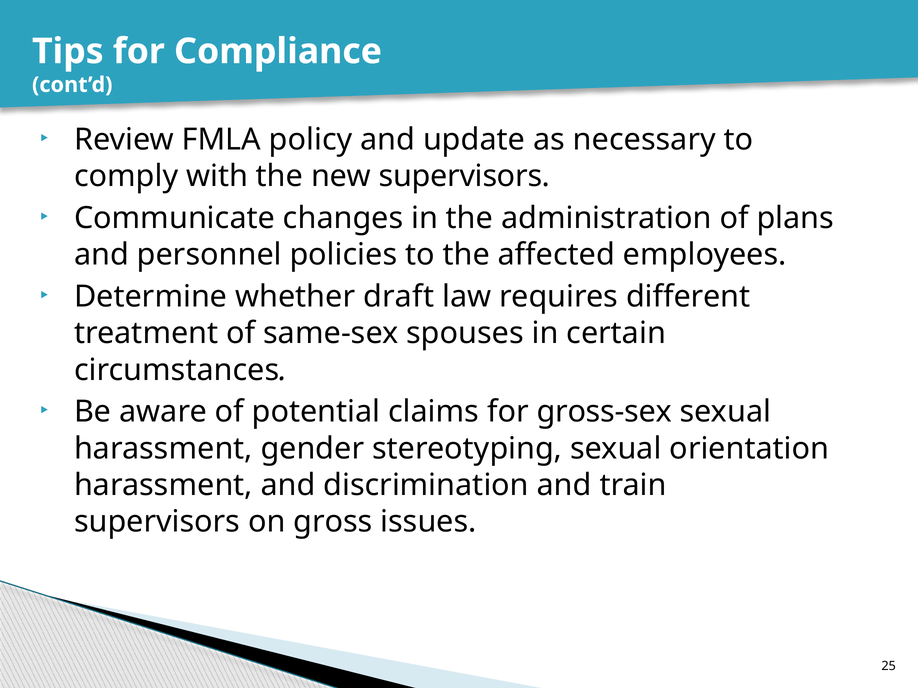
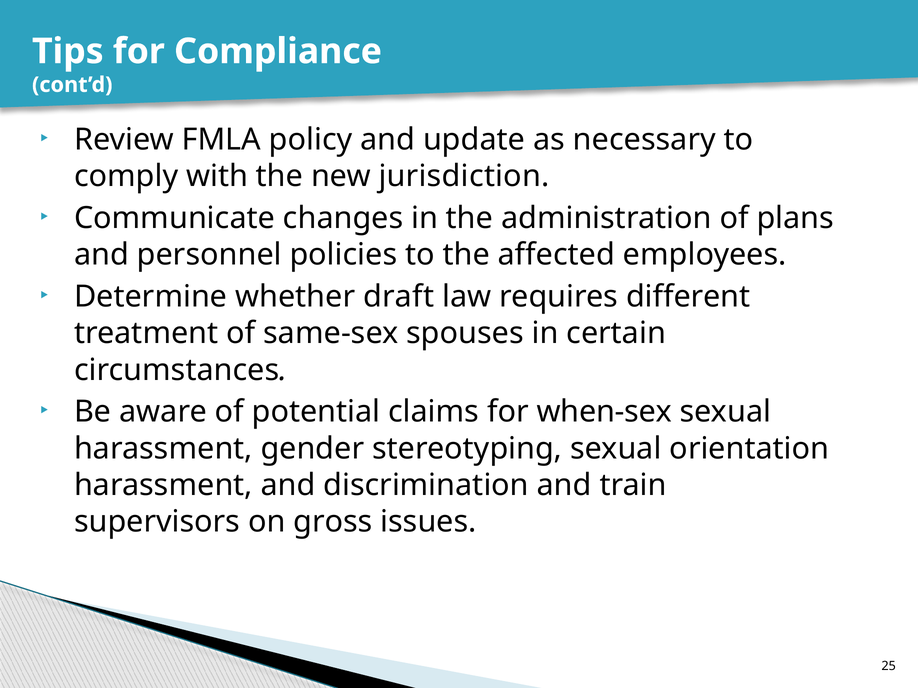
new supervisors: supervisors -> jurisdiction (464, 176)
gross-sex: gross-sex -> when-sex (604, 412)
